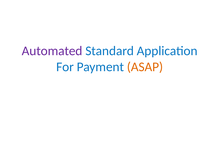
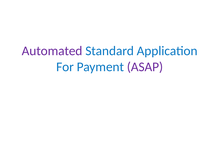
ASAP colour: orange -> purple (145, 67)
